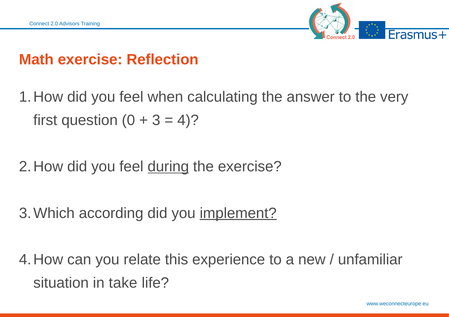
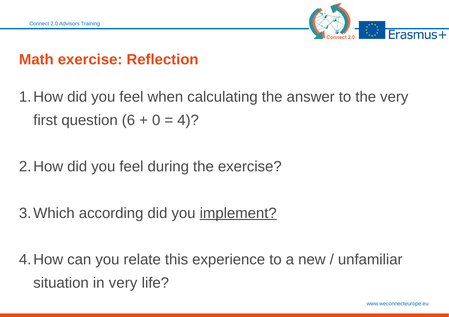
0: 0 -> 6 (128, 120)
3: 3 -> 0 (156, 120)
during underline: present -> none (168, 167)
in take: take -> very (123, 283)
